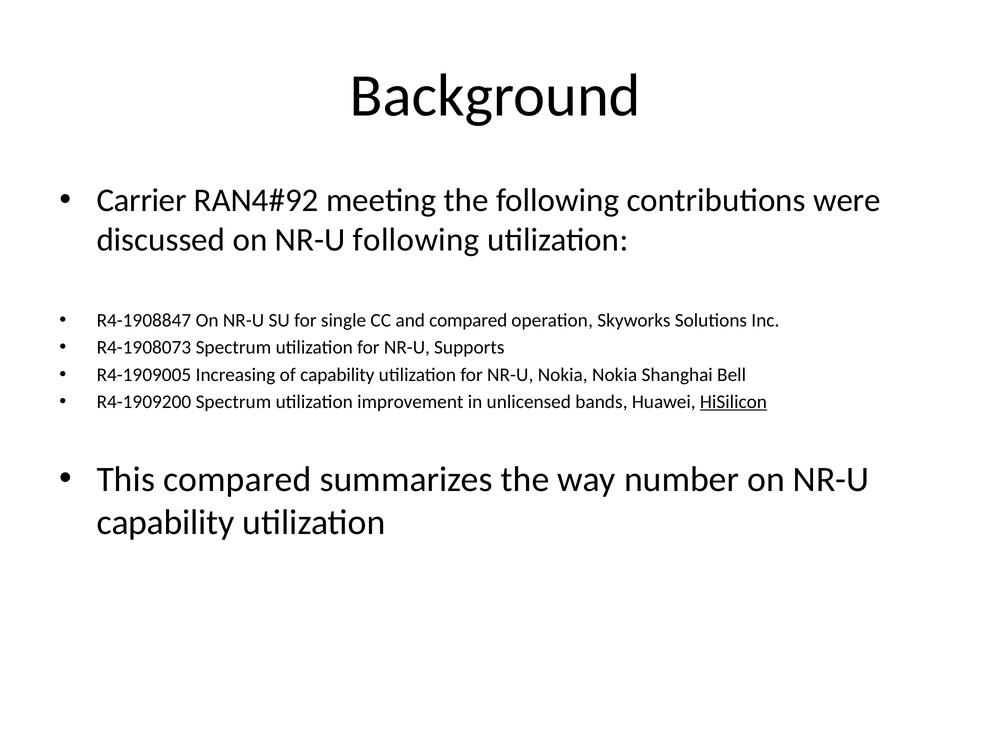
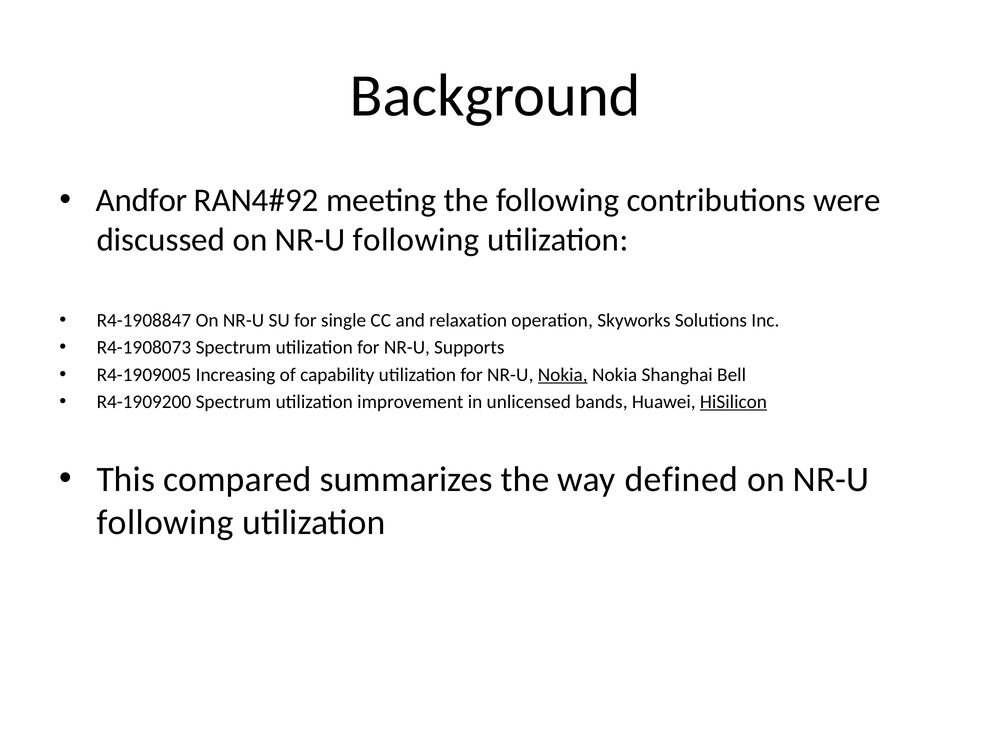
Carrier: Carrier -> Andfor (142, 201)
and compared: compared -> relaxation (468, 321)
Nokia underline: none -> present (563, 375)
number: number -> defined (681, 480)
capability: capability -> following (165, 523)
